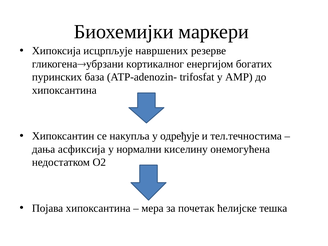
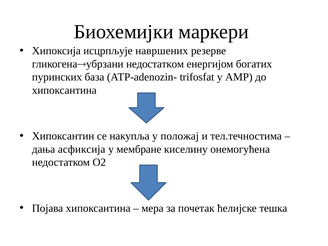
кортикалног: кортикалног -> недостатком (155, 64)
одређује: одређује -> положај (180, 136)
нормални: нормални -> мембране (139, 149)
